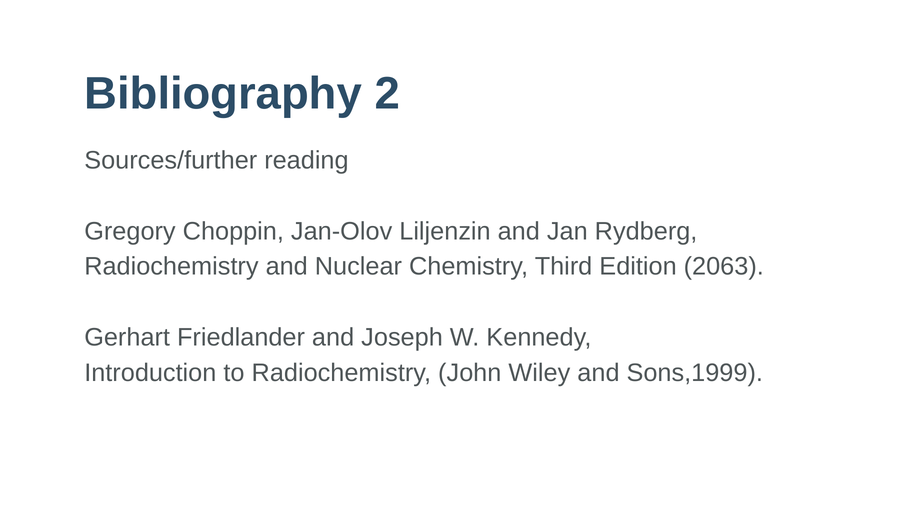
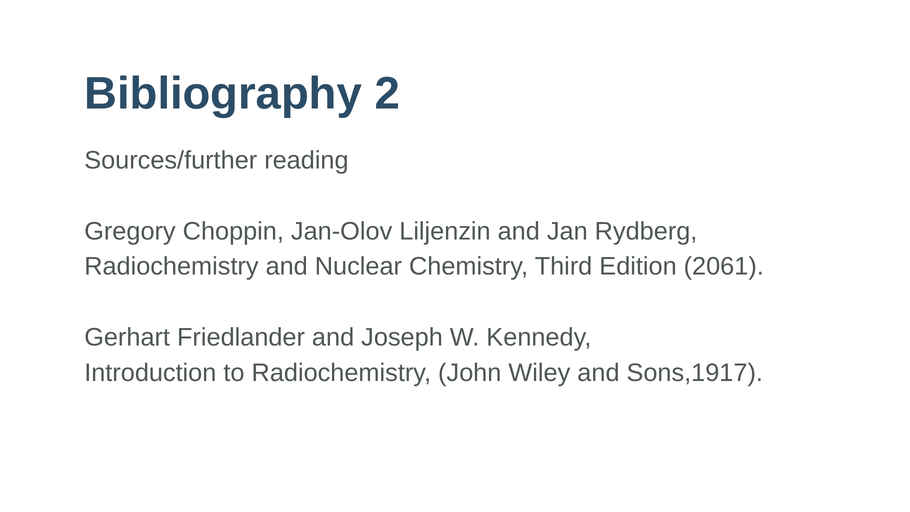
2063: 2063 -> 2061 (724, 267)
Sons,1999: Sons,1999 -> Sons,1917 (695, 373)
